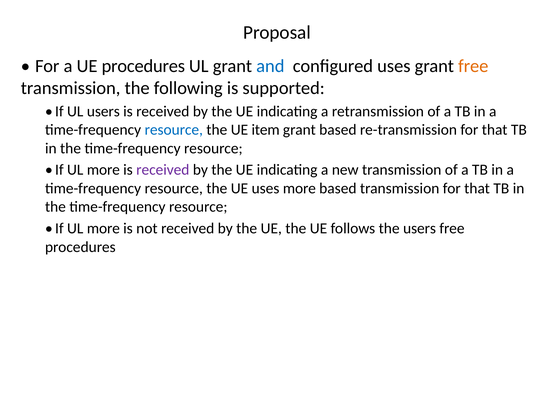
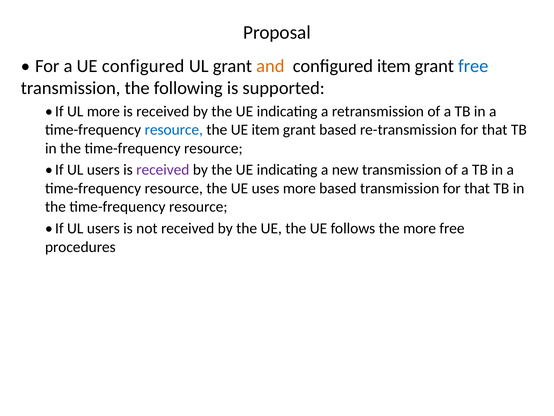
UE procedures: procedures -> configured (143, 66)
and colour: blue -> orange (270, 66)
configured uses: uses -> item (394, 66)
free colour: orange -> blue (473, 66)
UL users: users -> more (103, 111)
more: more -> users (103, 170)
more: more -> users (103, 228)
the users: users -> more (420, 228)
